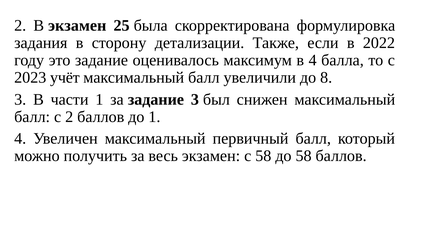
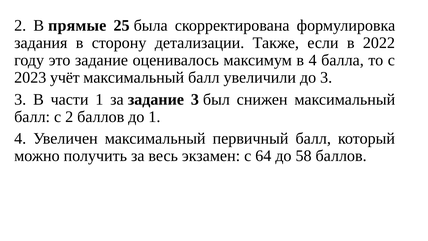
В экзамен: экзамен -> прямые (77, 26)
до 8: 8 -> 3 (326, 78)
с 58: 58 -> 64 (263, 156)
